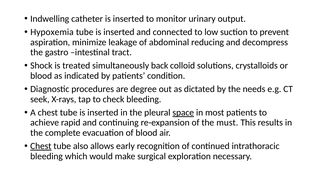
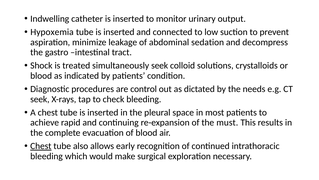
reducing: reducing -> sedation (208, 42)
simultaneously back: back -> seek (160, 65)
degree: degree -> control (144, 89)
space underline: present -> none (183, 112)
